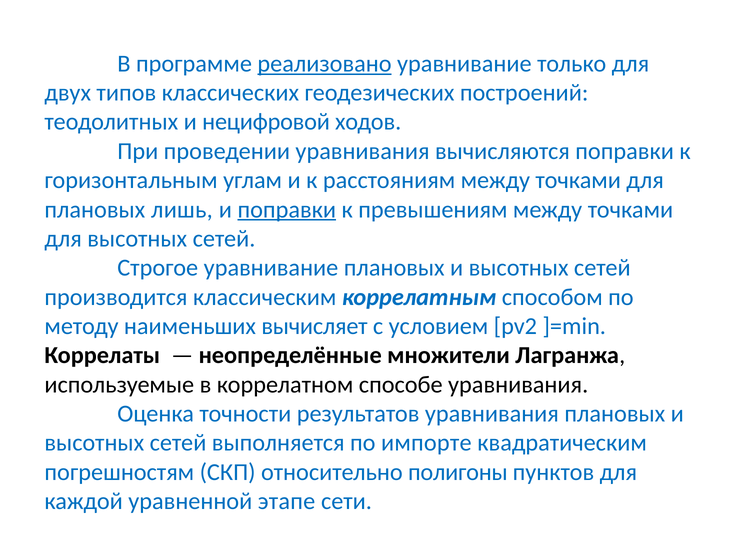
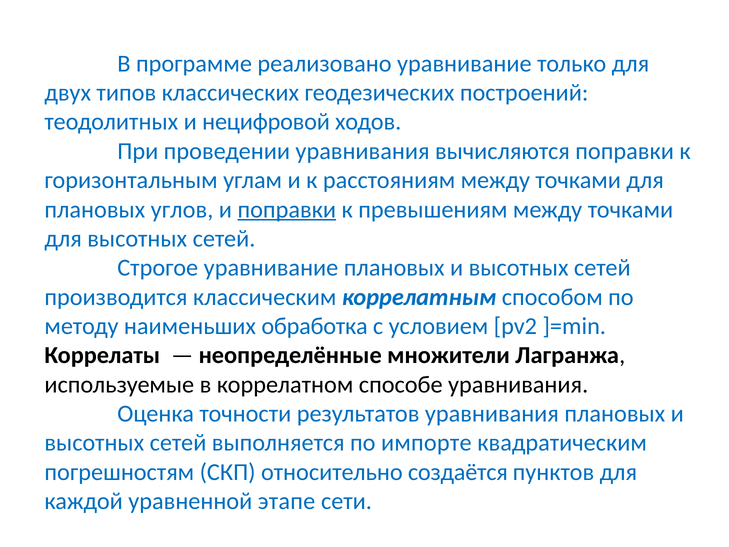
реализовано underline: present -> none (325, 64)
лишь: лишь -> углов (182, 209)
вычисляет: вычисляет -> обработка (315, 326)
полигоны: полигоны -> создаётся (458, 472)
